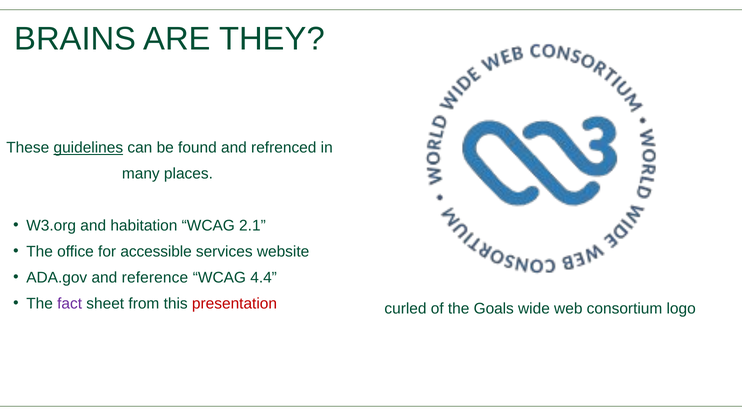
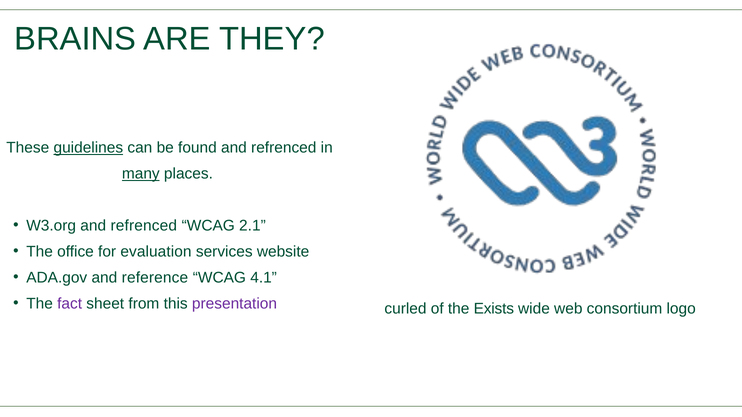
many underline: none -> present (141, 174)
W3.org and habitation: habitation -> refrenced (144, 226)
accessible: accessible -> evaluation (156, 252)
4.4: 4.4 -> 4.1 (264, 278)
presentation colour: red -> purple (234, 304)
Goals: Goals -> Exists (494, 309)
